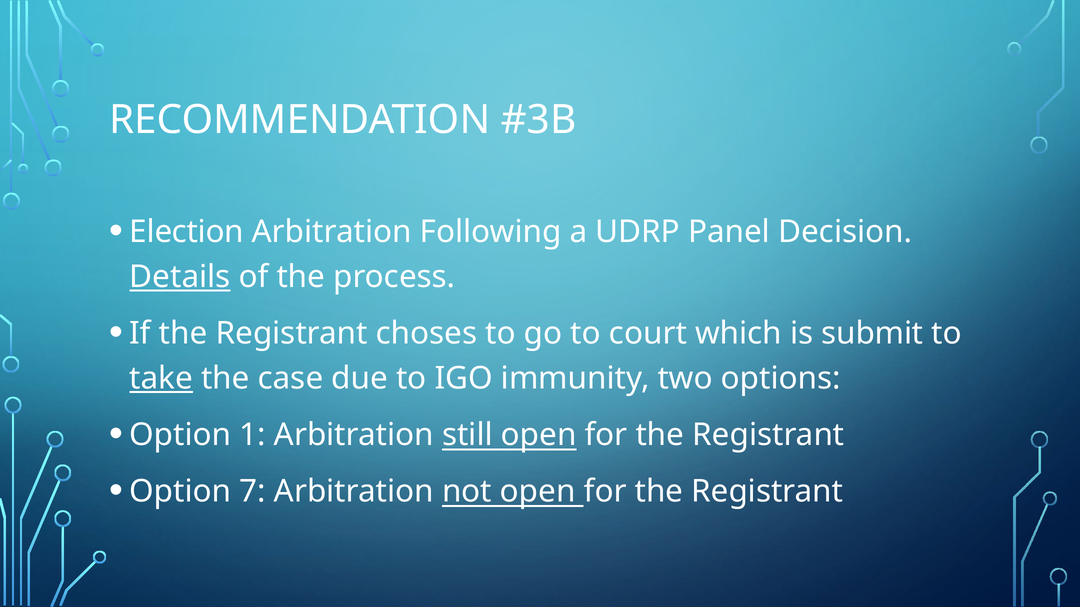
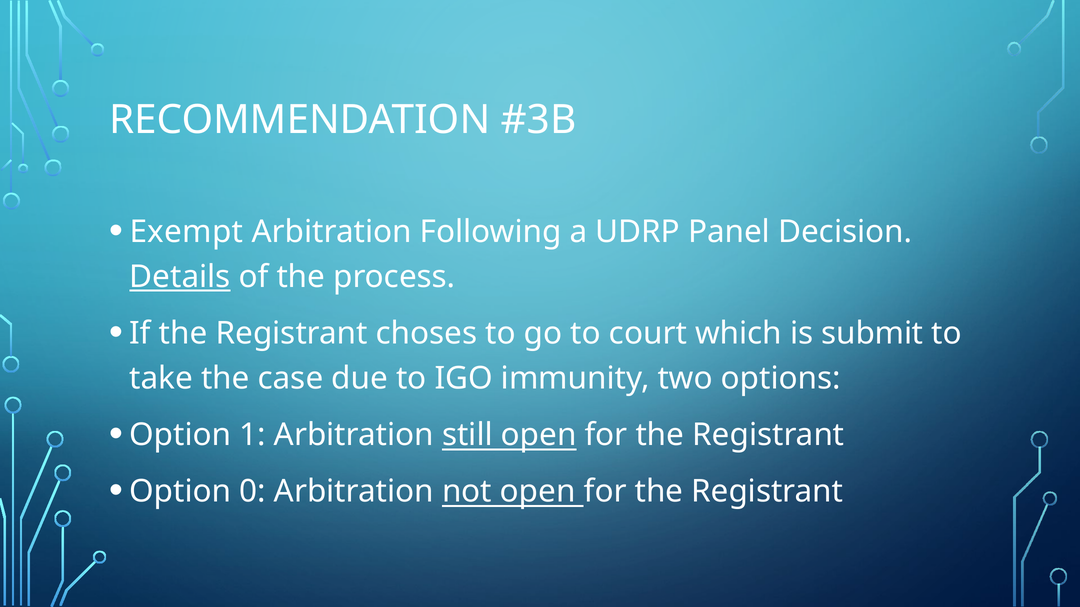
Election: Election -> Exempt (186, 232)
take underline: present -> none (161, 379)
7: 7 -> 0 (253, 492)
